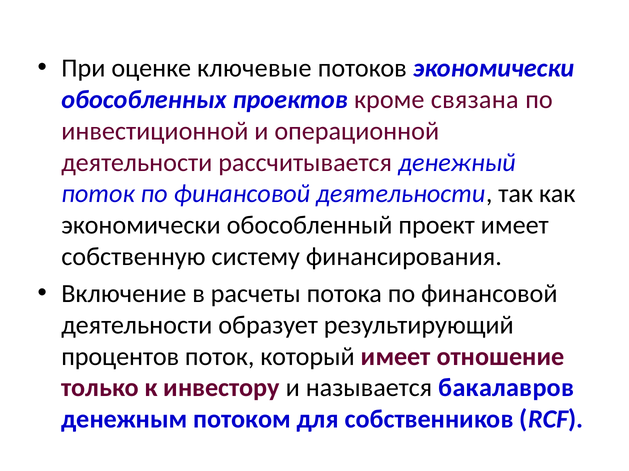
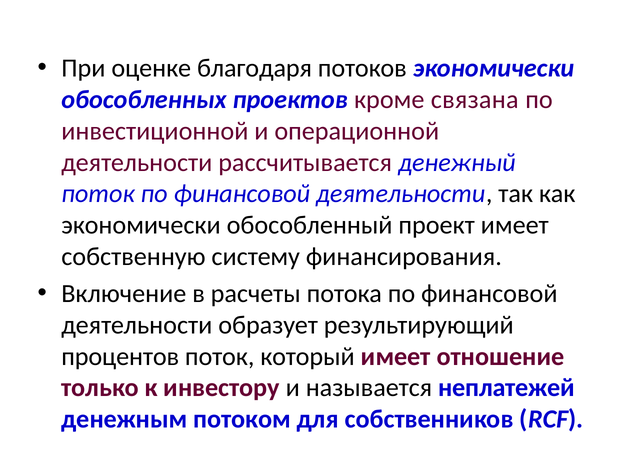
ключевые: ключевые -> благодаря (255, 68)
бакалавров: бакалавров -> неплатежей (507, 388)
